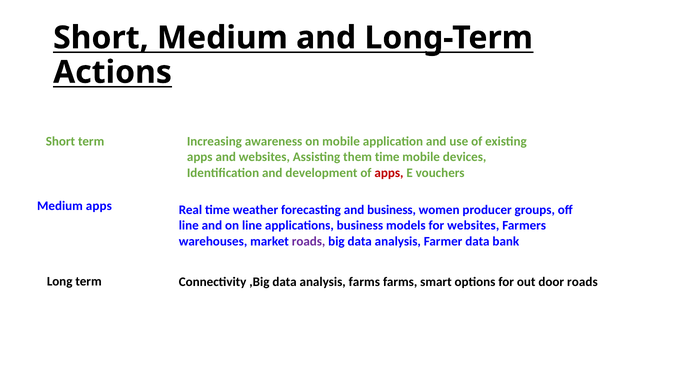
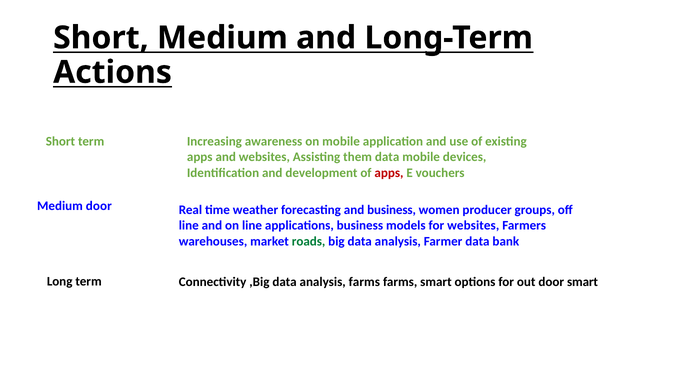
them time: time -> data (387, 157)
Medium apps: apps -> door (99, 206)
roads colour: purple -> green (309, 241)
door roads: roads -> smart (583, 282)
